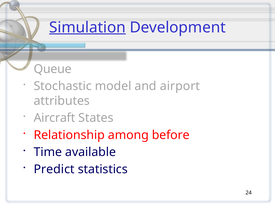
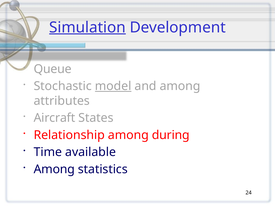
model underline: none -> present (113, 86)
and airport: airport -> among (180, 86)
before: before -> during (171, 135)
Predict: Predict -> Among (54, 169)
